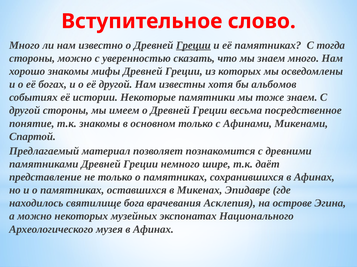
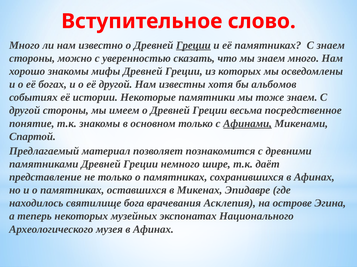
С тогда: тогда -> знаем (331, 45)
Афинами underline: none -> present (247, 124)
а можно: можно -> теперь (35, 217)
